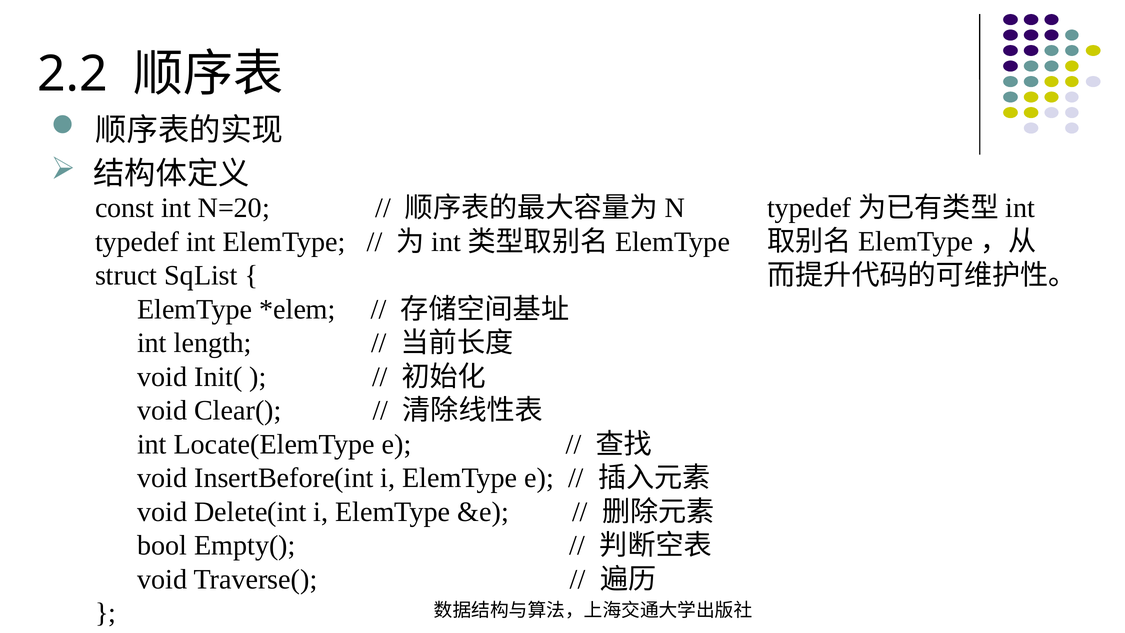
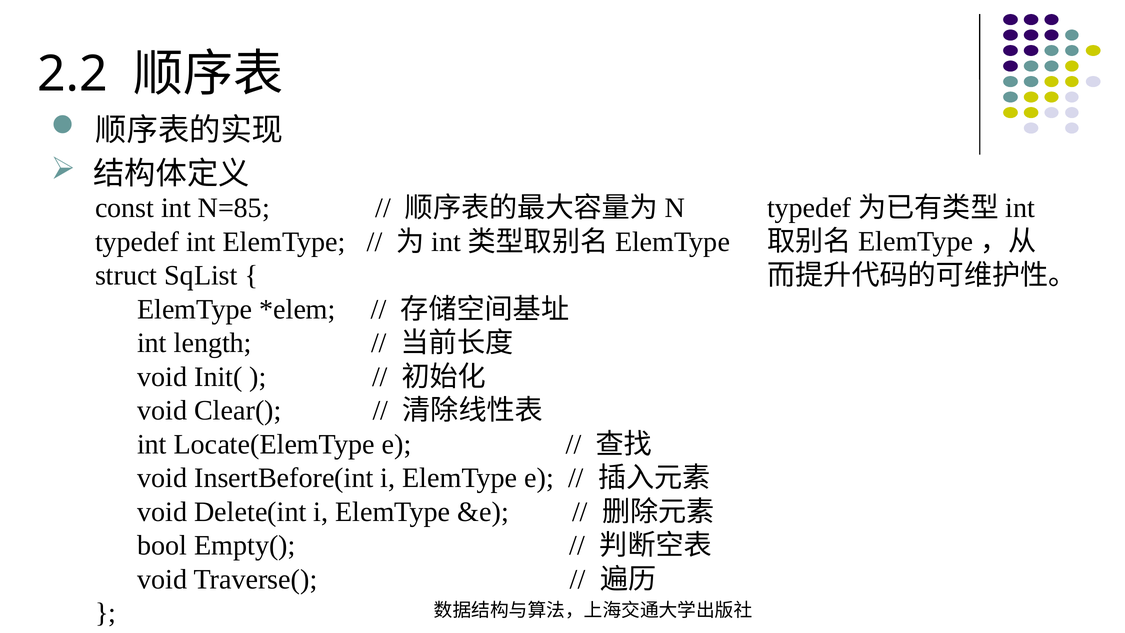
N=20: N=20 -> N=85 (234, 208)
